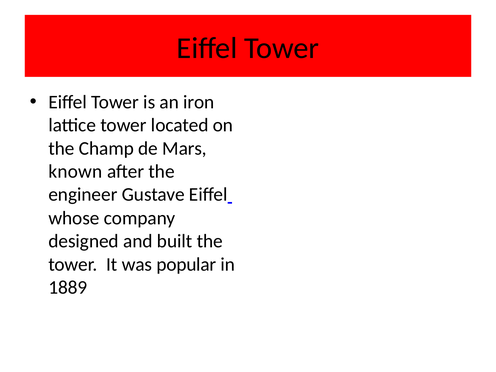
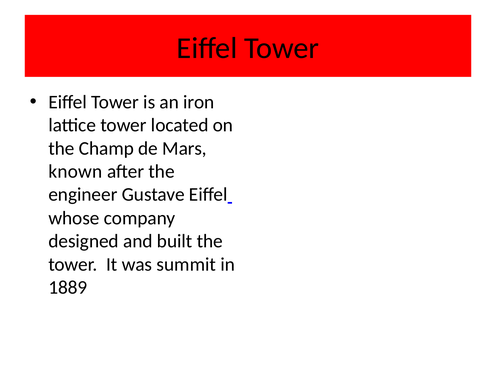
popular: popular -> summit (186, 264)
